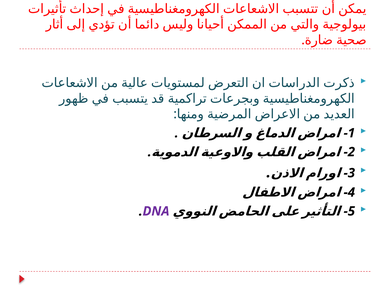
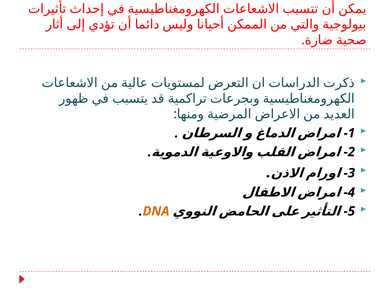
DNA colour: purple -> orange (156, 211)
